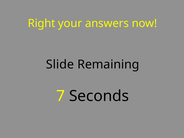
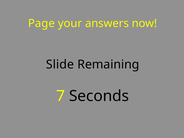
Right: Right -> Page (41, 23)
